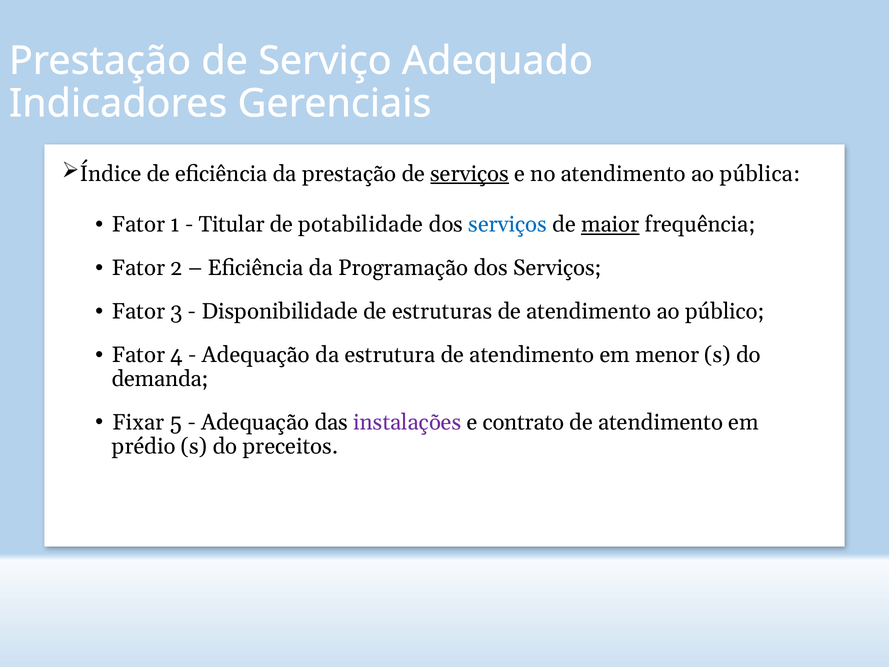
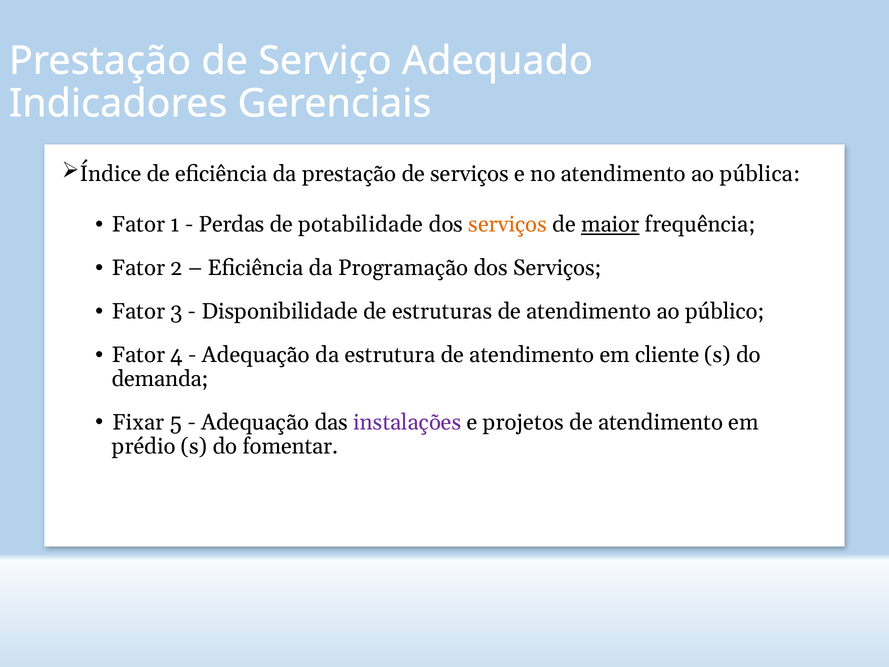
serviços underline: present -> none (470, 174)
Titular: Titular -> Perdas (232, 225)
serviços colour: blue -> orange (508, 225)
menor: menor -> cliente (667, 355)
contrato: contrato -> projetos (523, 422)
preceitos: preceitos -> fomentar (290, 446)
